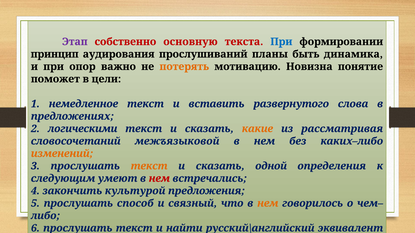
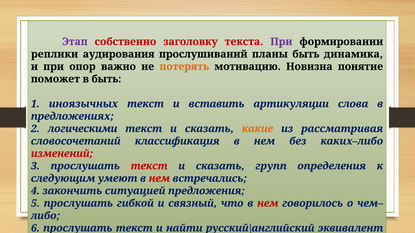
основную: основную -> заголовку (191, 42)
При colour: blue -> purple (281, 42)
принцип: принцип -> реплики (55, 54)
в цели: цели -> быть (106, 79)
немедленное: немедленное -> иноязычных (83, 104)
развернутого: развернутого -> артикуляции (291, 104)
межъязыковой: межъязыковой -> классификация (177, 141)
изменений colour: orange -> red (62, 154)
текст colour: orange -> red (149, 166)
одной: одной -> групп (271, 166)
культурой: культурой -> ситуацией (135, 191)
способ: способ -> гибкой (135, 204)
нем colour: orange -> red (268, 204)
